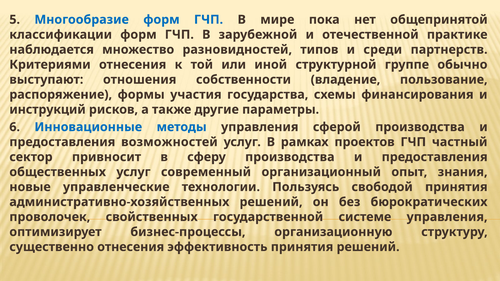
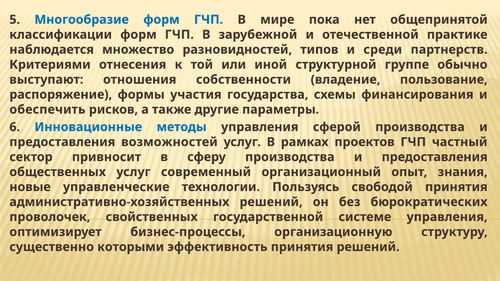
инструкций: инструкций -> обеспечить (47, 110)
существенно отнесения: отнесения -> которыми (131, 247)
